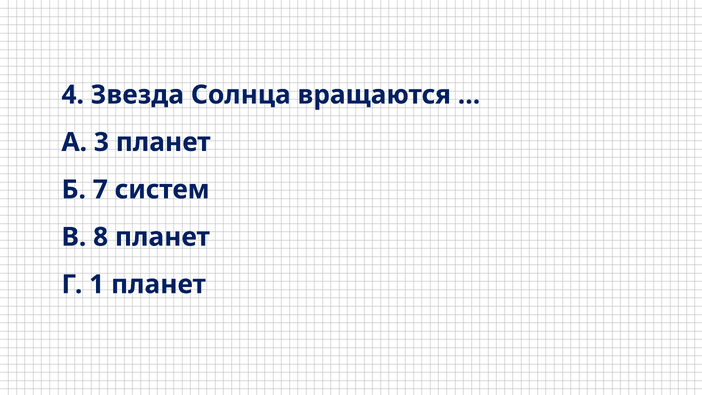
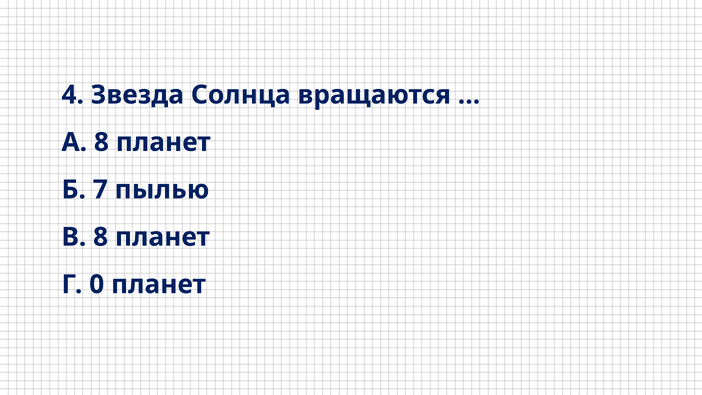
А 3: 3 -> 8 (101, 142)
систем: систем -> пылью (162, 190)
1: 1 -> 0 (97, 284)
